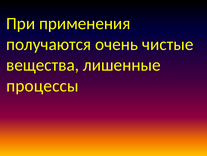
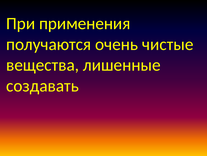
процессы: процессы -> создавать (43, 85)
